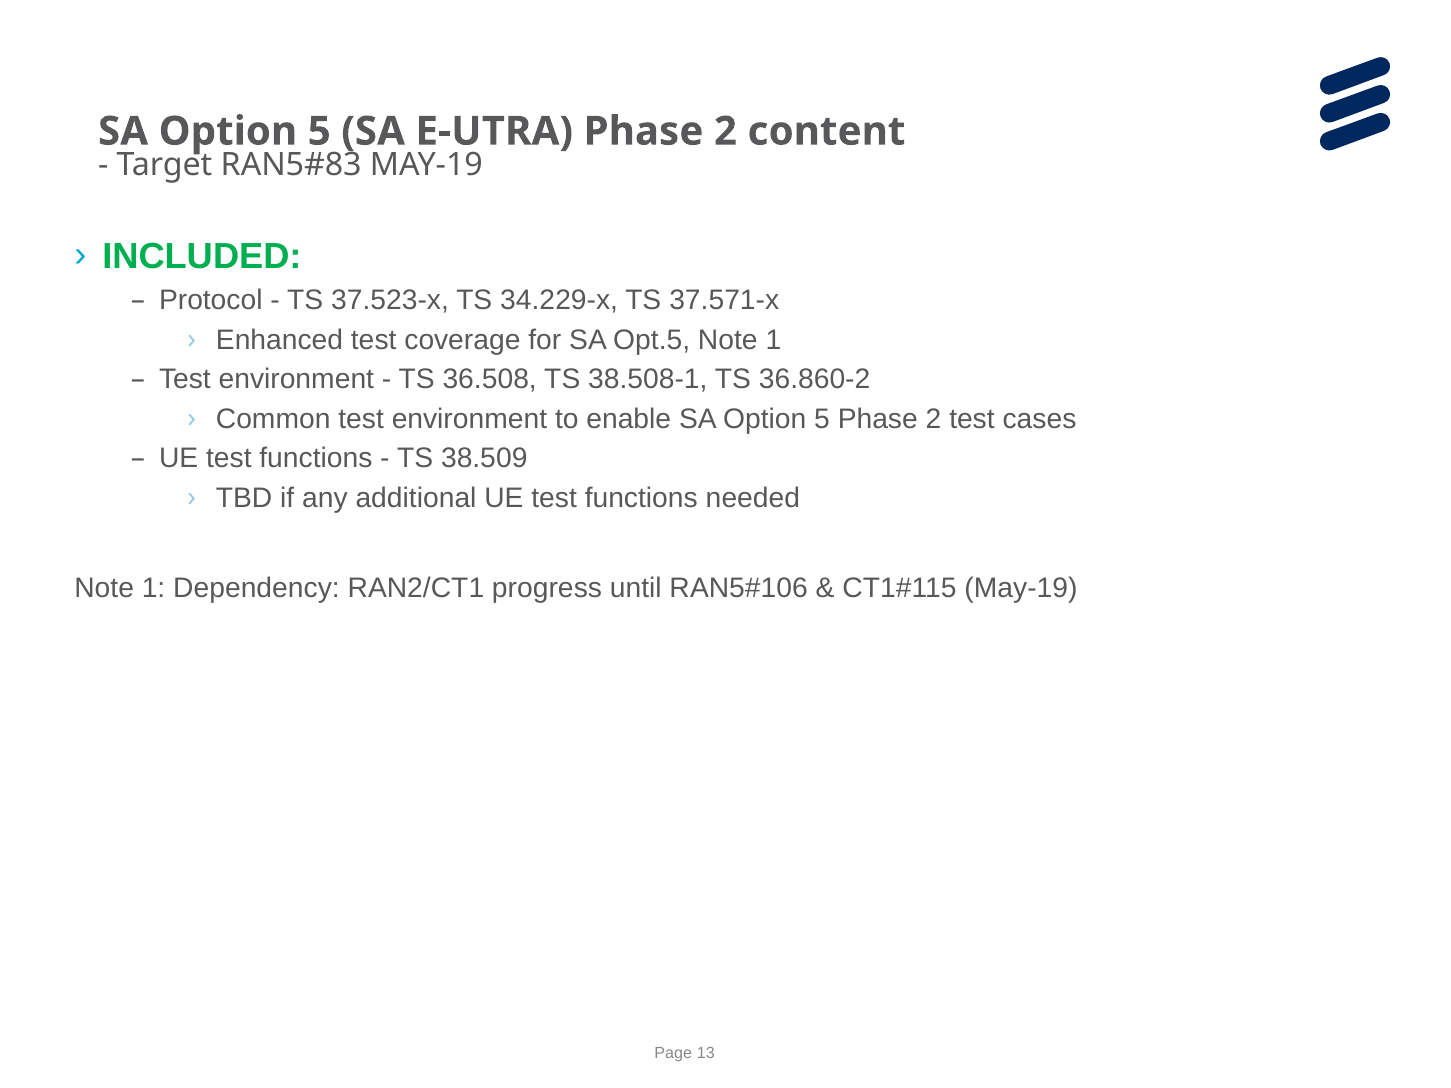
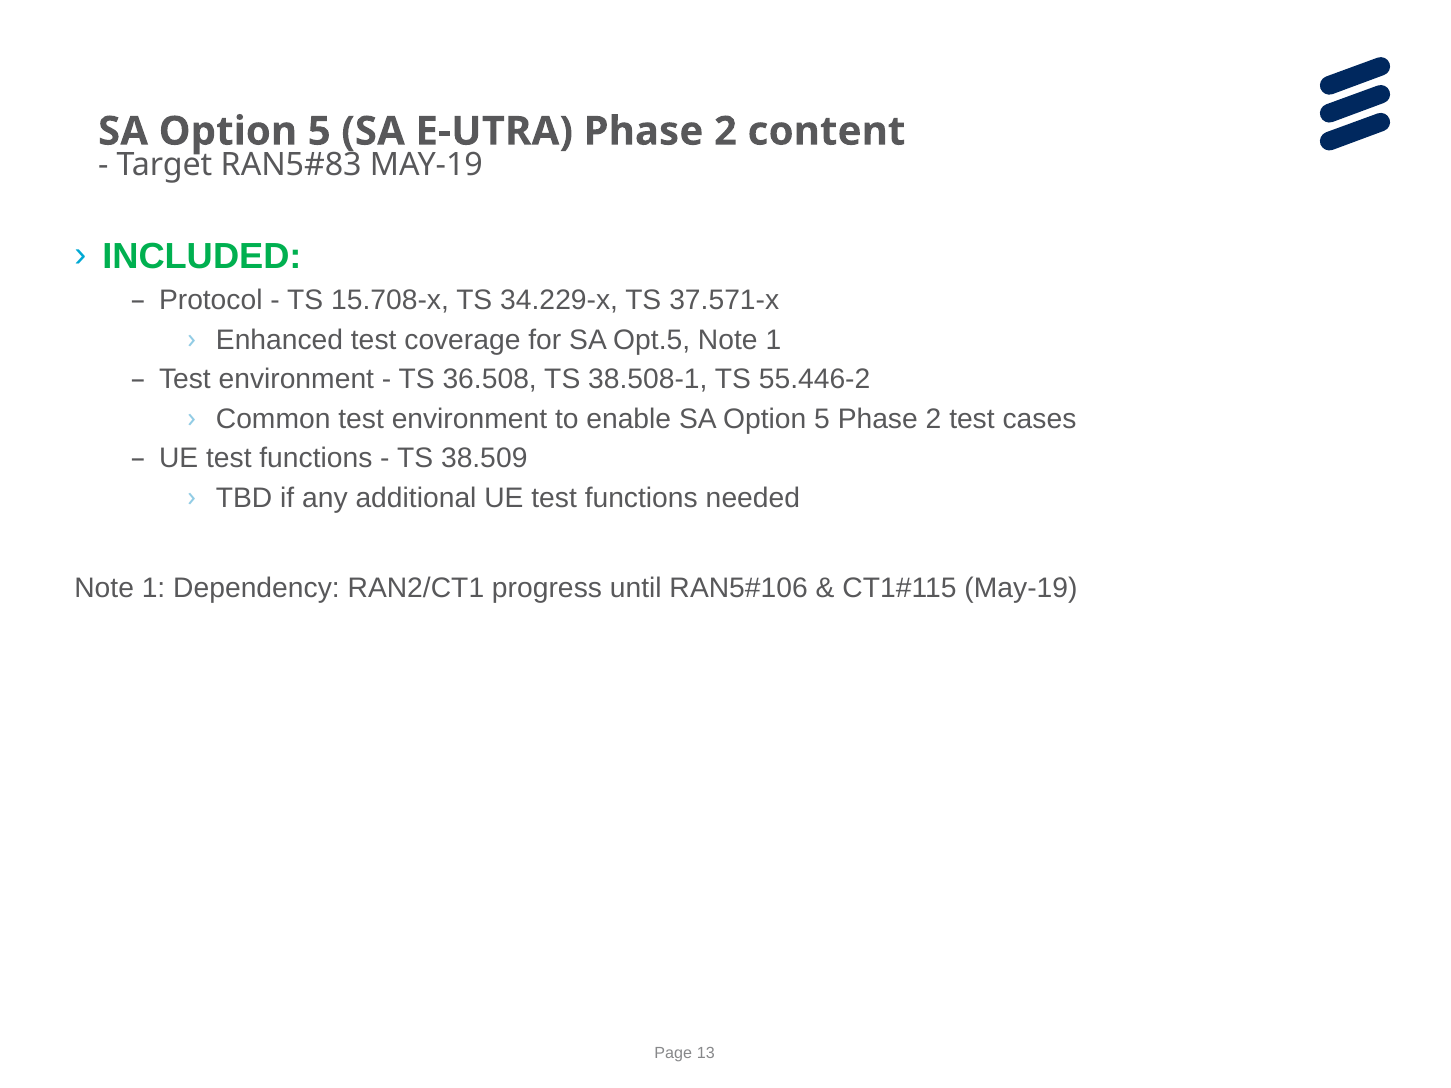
37.523-x: 37.523-x -> 15.708-x (390, 300)
36.860-2: 36.860-2 -> 55.446-2 (815, 379)
